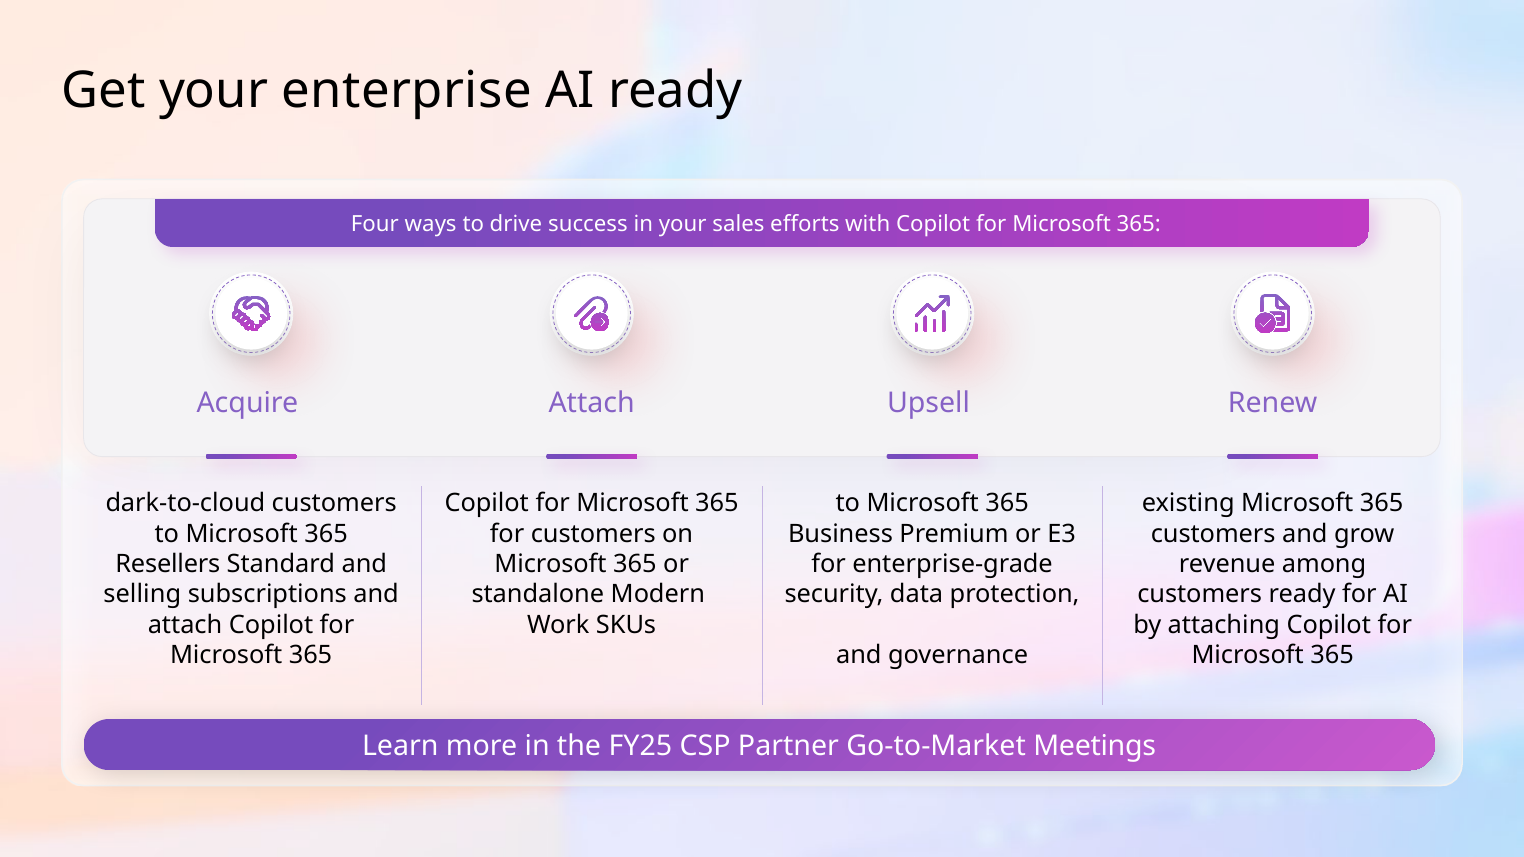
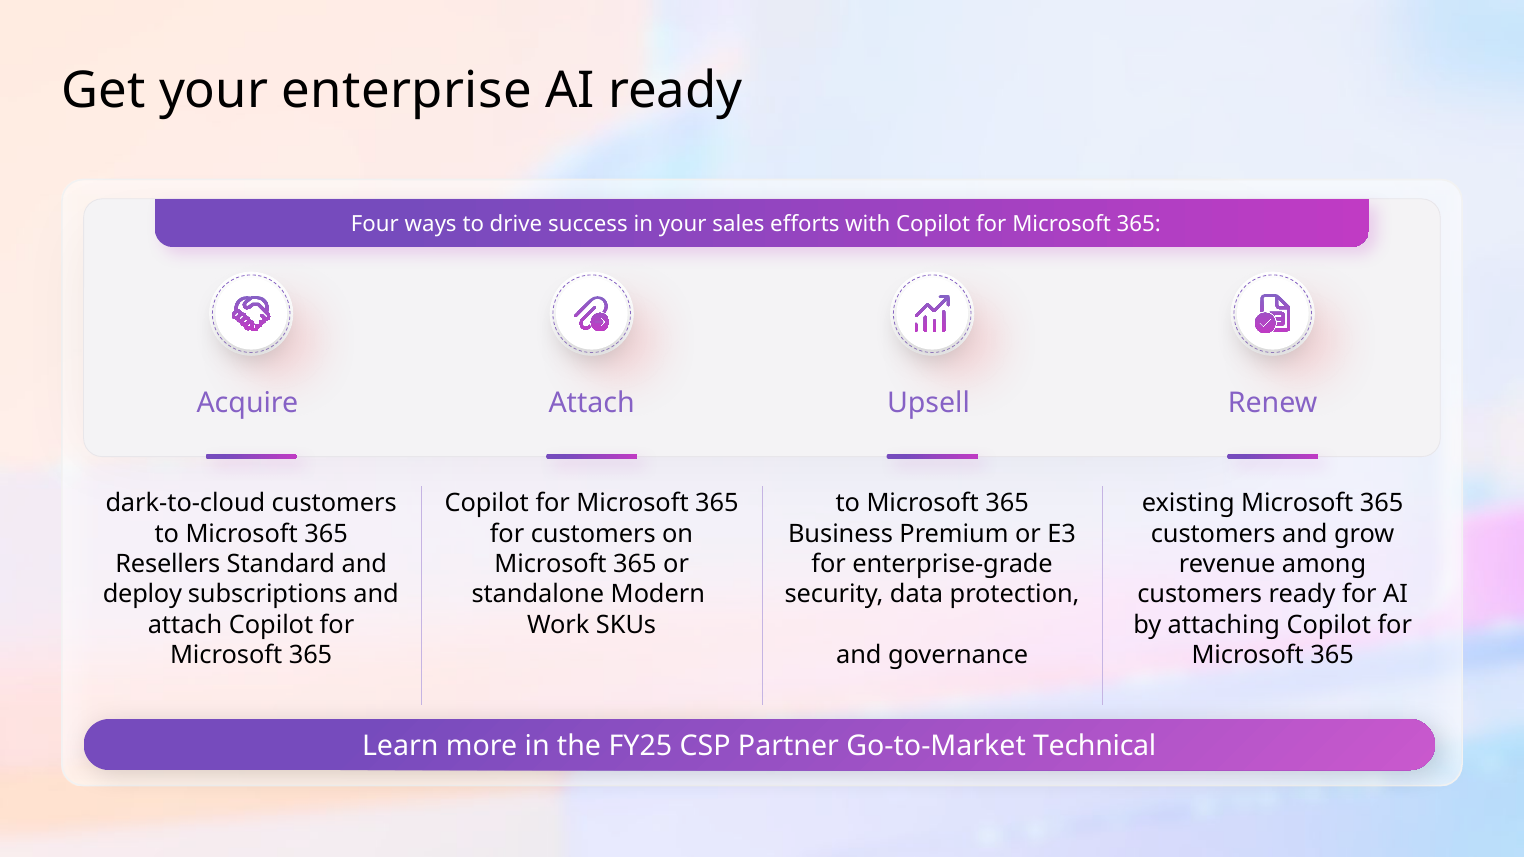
selling: selling -> deploy (142, 595)
Meetings: Meetings -> Technical (1095, 747)
